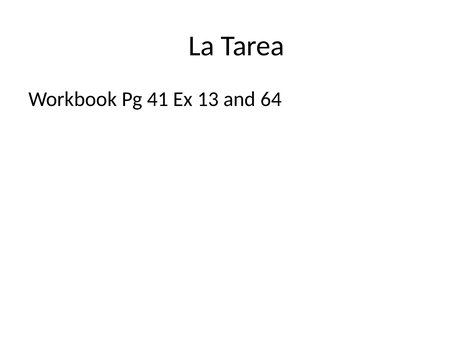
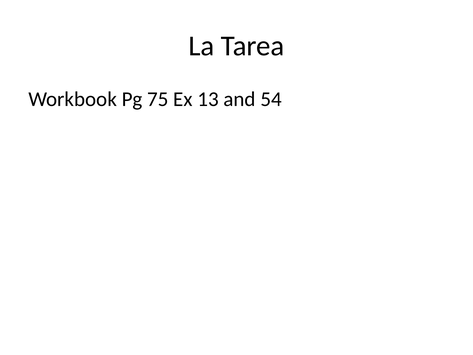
41: 41 -> 75 (158, 99)
64: 64 -> 54 (271, 99)
